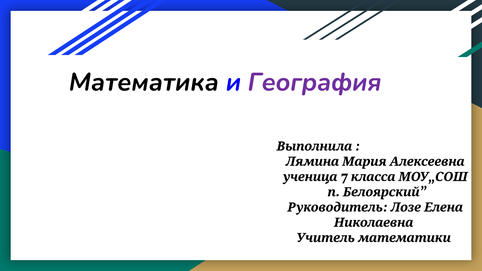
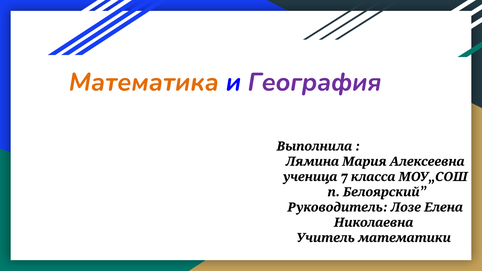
Математика colour: black -> orange (144, 82)
